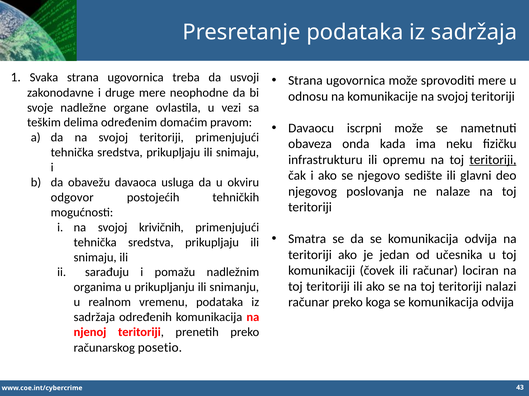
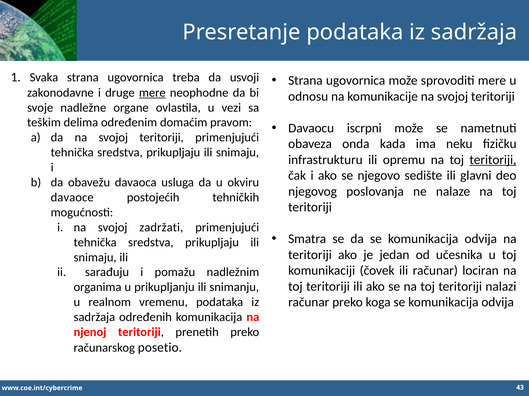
mere underline: none -> present (152, 93)
odgovor: odgovor -> davaoce (72, 198)
krivičnih: krivičnih -> zadržati (161, 228)
